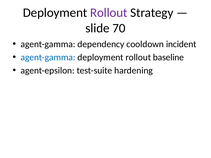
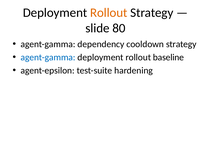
Rollout colour: purple -> orange (109, 13)
70: 70 -> 80 (119, 28)
cooldown incident: incident -> strategy (181, 44)
